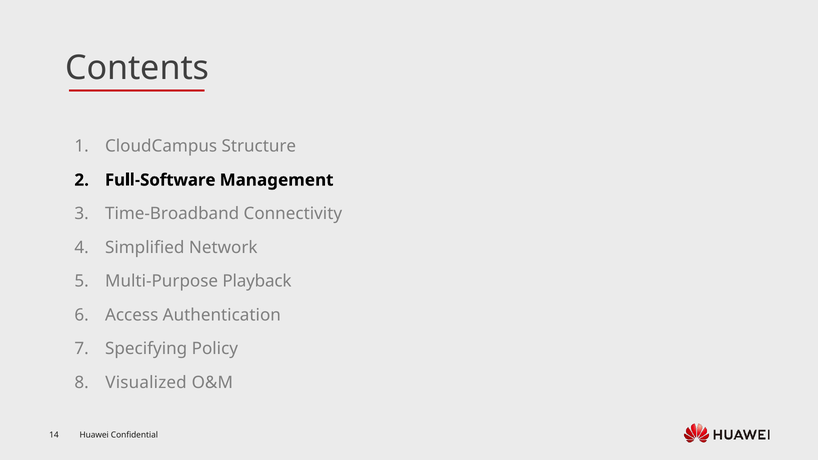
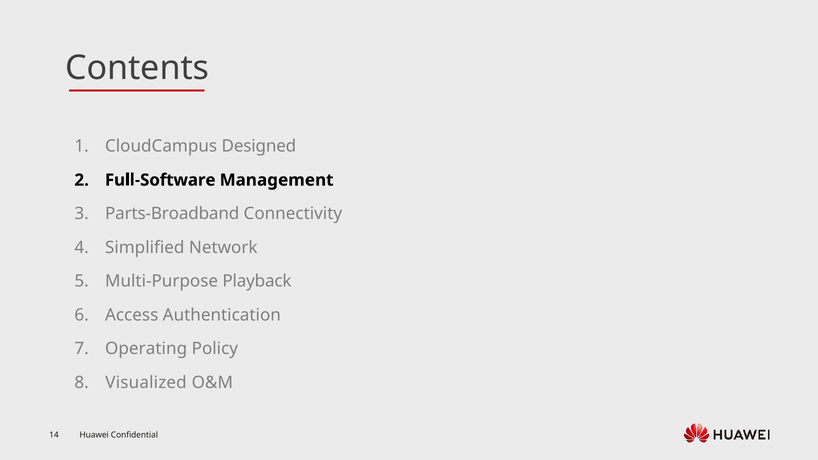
Structure: Structure -> Designed (259, 146)
Time-Broadband: Time-Broadband -> Parts-Broadband (172, 214)
Specifying: Specifying -> Operating (146, 349)
